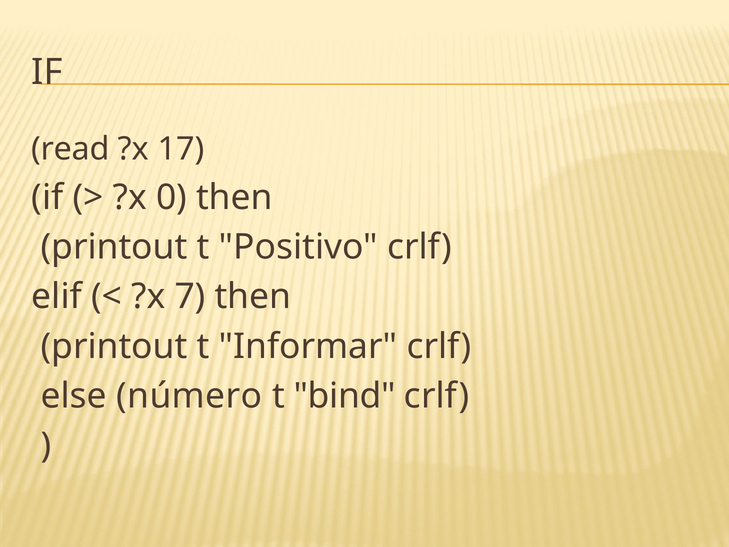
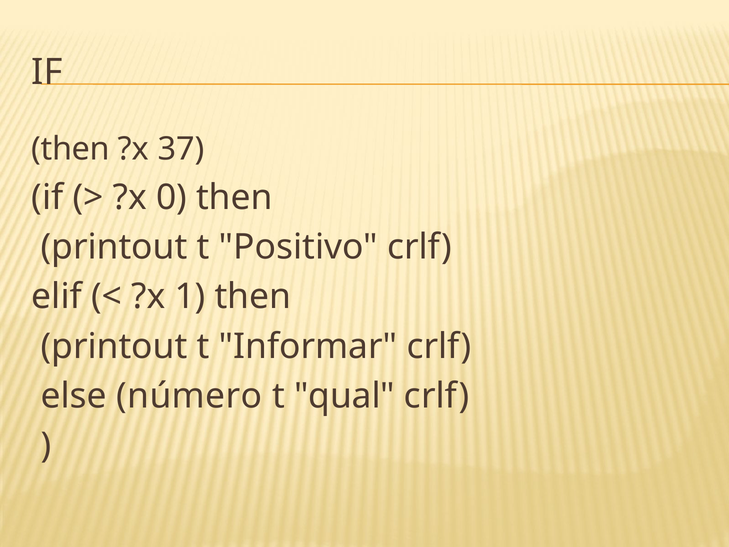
read: read -> then (71, 149)
17: 17 -> 37 (181, 149)
7: 7 -> 1 (190, 297)
bind: bind -> qual (345, 396)
